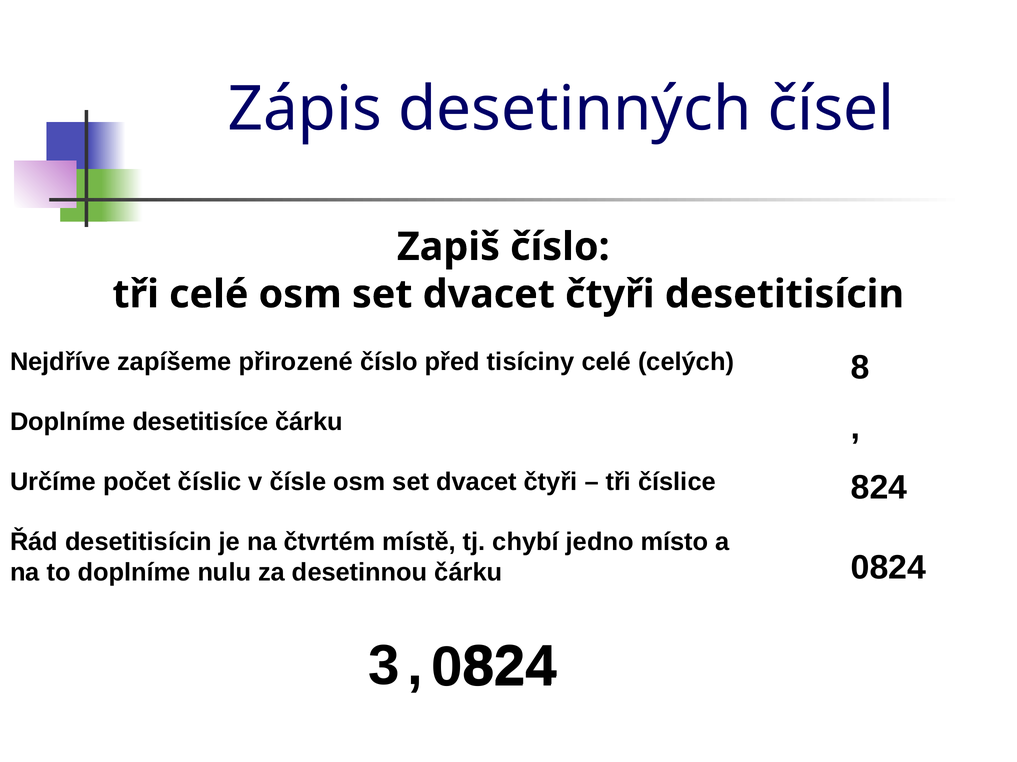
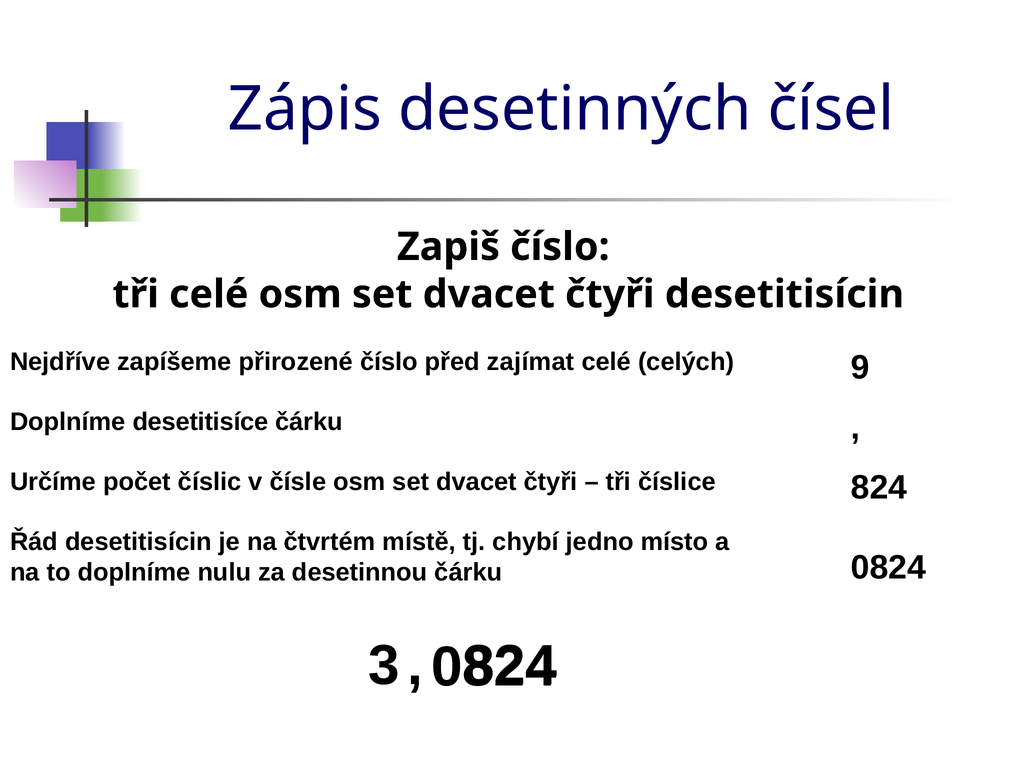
tisíciny: tisíciny -> zajímat (531, 362)
8: 8 -> 9 (860, 368)
